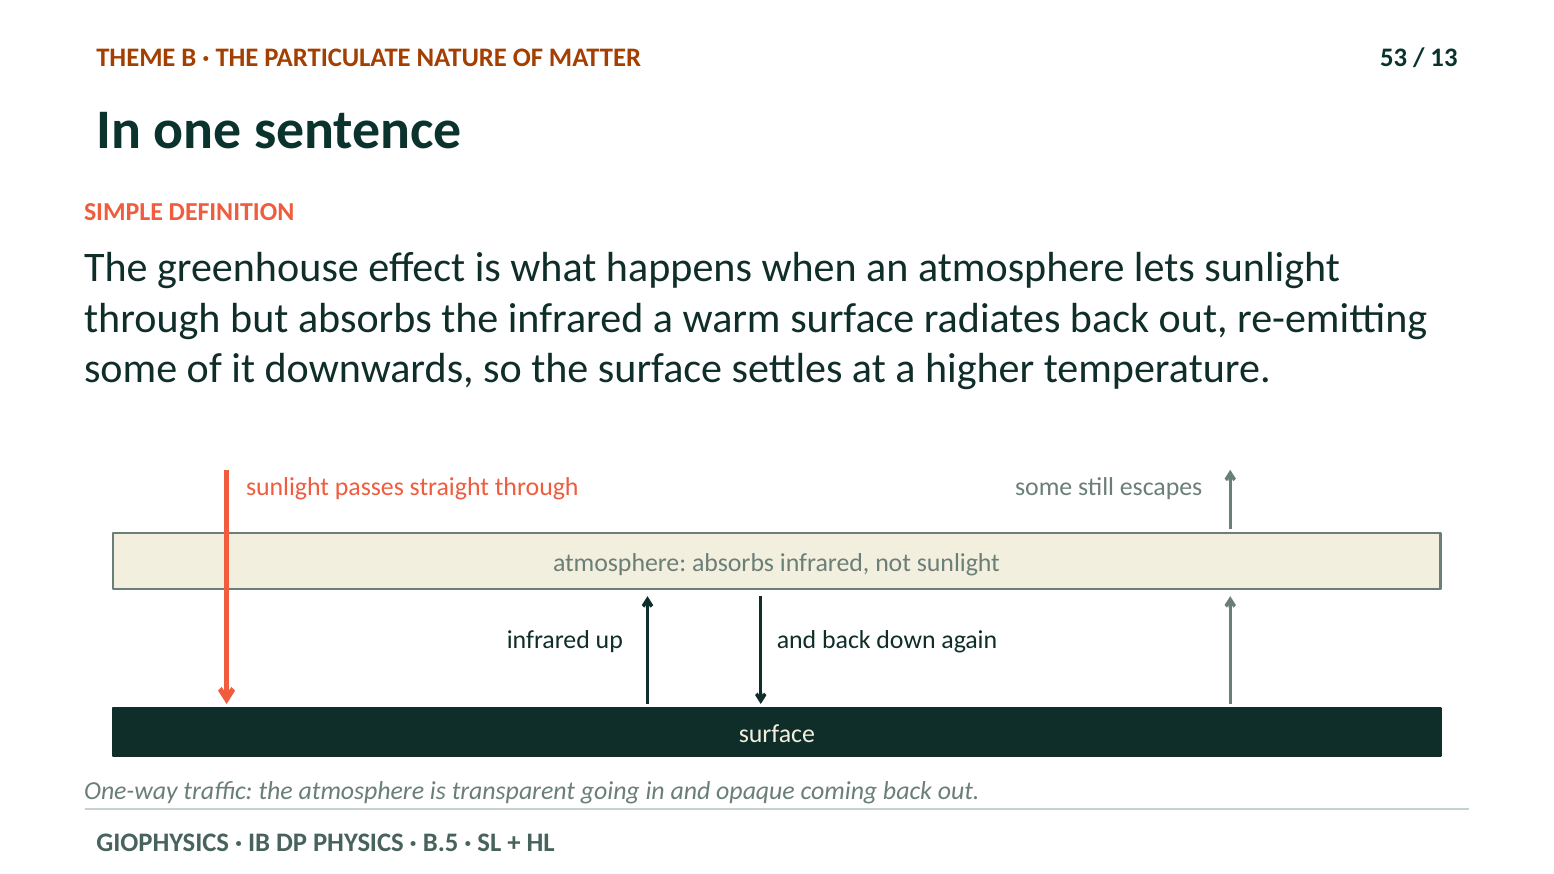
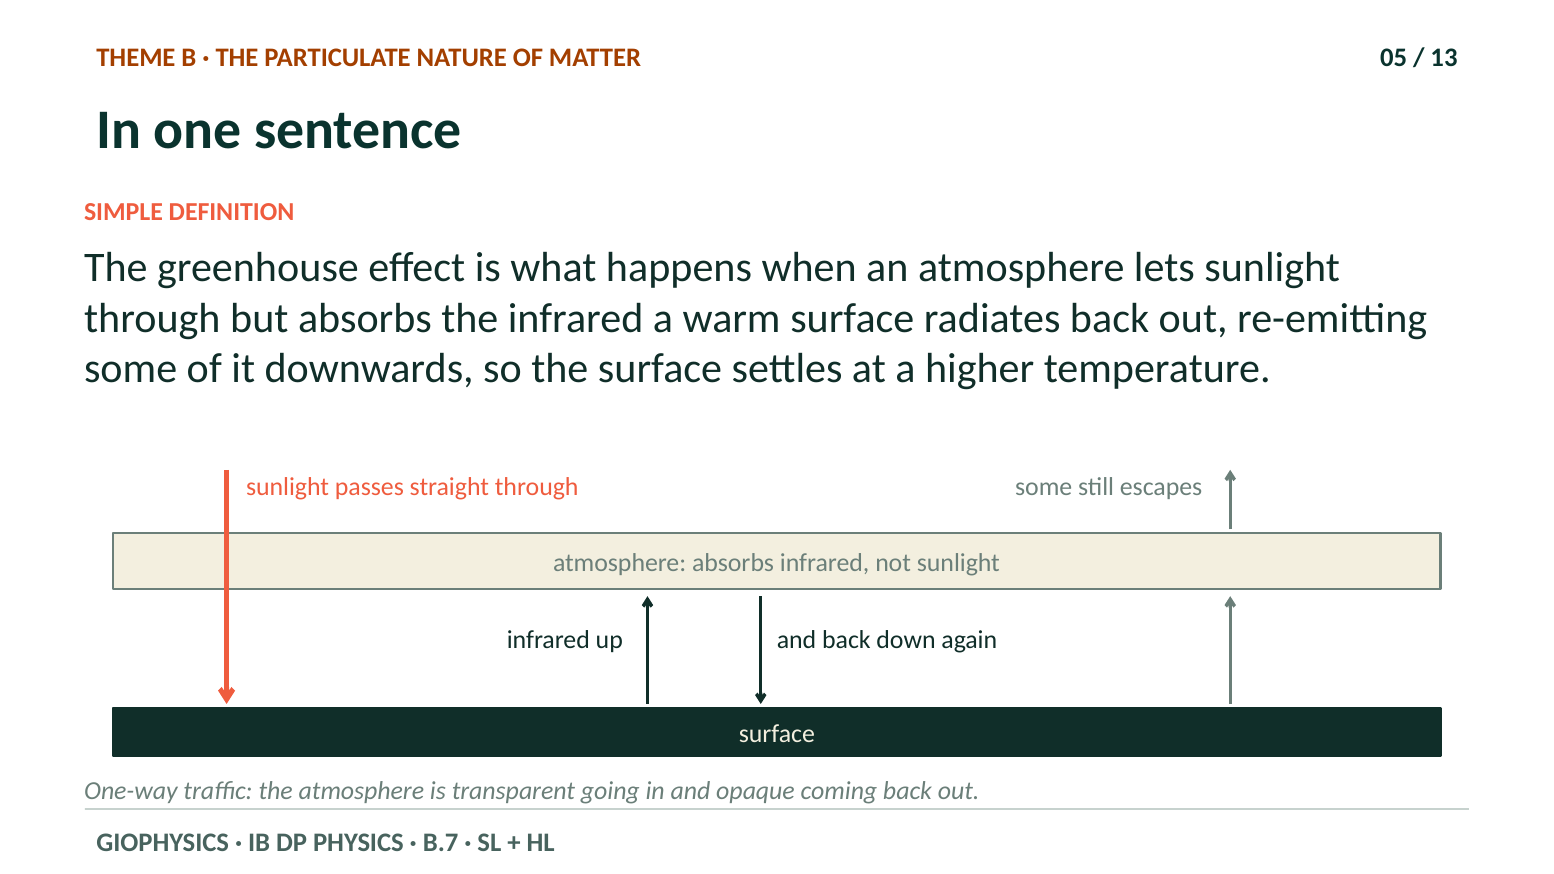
53: 53 -> 05 (1394, 58)
B.5: B.5 -> B.7 (441, 843)
